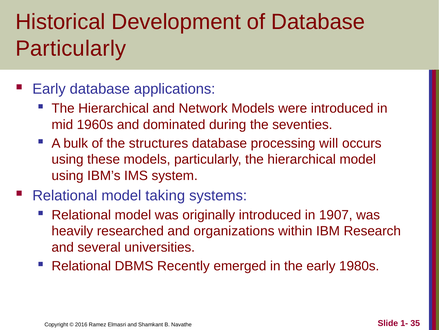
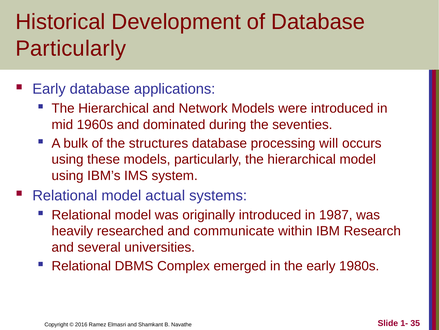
taking: taking -> actual (165, 195)
1907: 1907 -> 1987 (336, 215)
organizations: organizations -> communicate (234, 231)
Recently: Recently -> Complex (183, 265)
